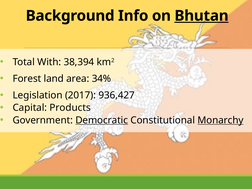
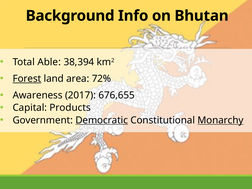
Bhutan underline: present -> none (202, 16)
With: With -> Able (49, 62)
Forest underline: none -> present (27, 79)
34%: 34% -> 72% (101, 79)
Legislation: Legislation -> Awareness (38, 95)
936,427: 936,427 -> 676,655 (117, 95)
